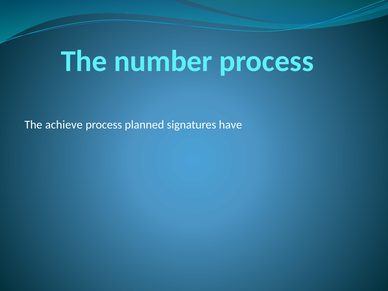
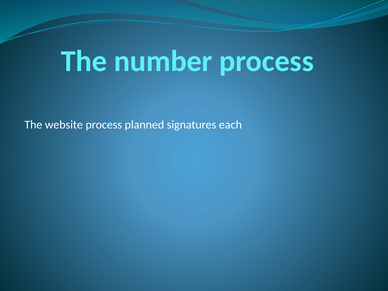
achieve: achieve -> website (64, 125)
have: have -> each (230, 125)
